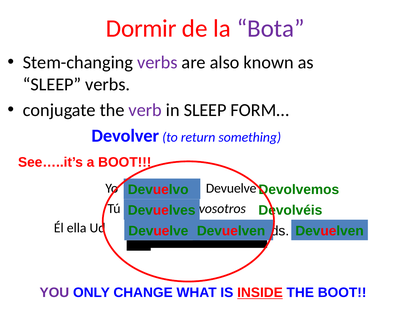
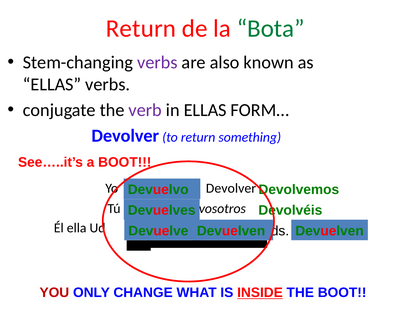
Dormir: Dormir -> Return (141, 28)
Bota colour: purple -> green (271, 28)
SLEEP: SLEEP -> ELLAS (52, 84)
in SLEEP: SLEEP -> ELLAS (205, 110)
Devuelve: Devuelve -> Devolver (231, 188)
YOU colour: purple -> red (54, 292)
